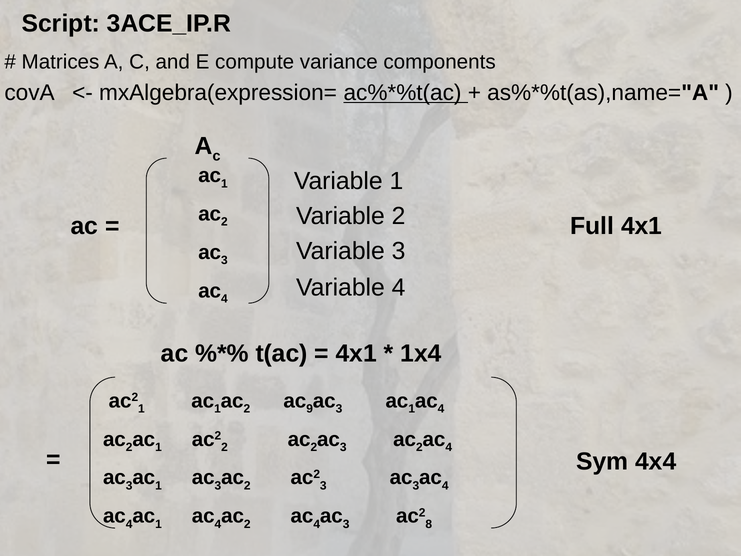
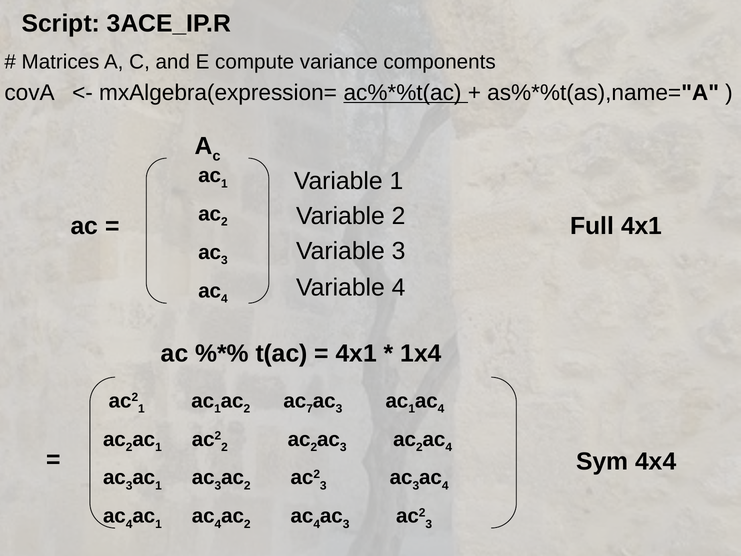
9: 9 -> 7 (310, 409)
3 ac2 8: 8 -> 3 (429, 524)
